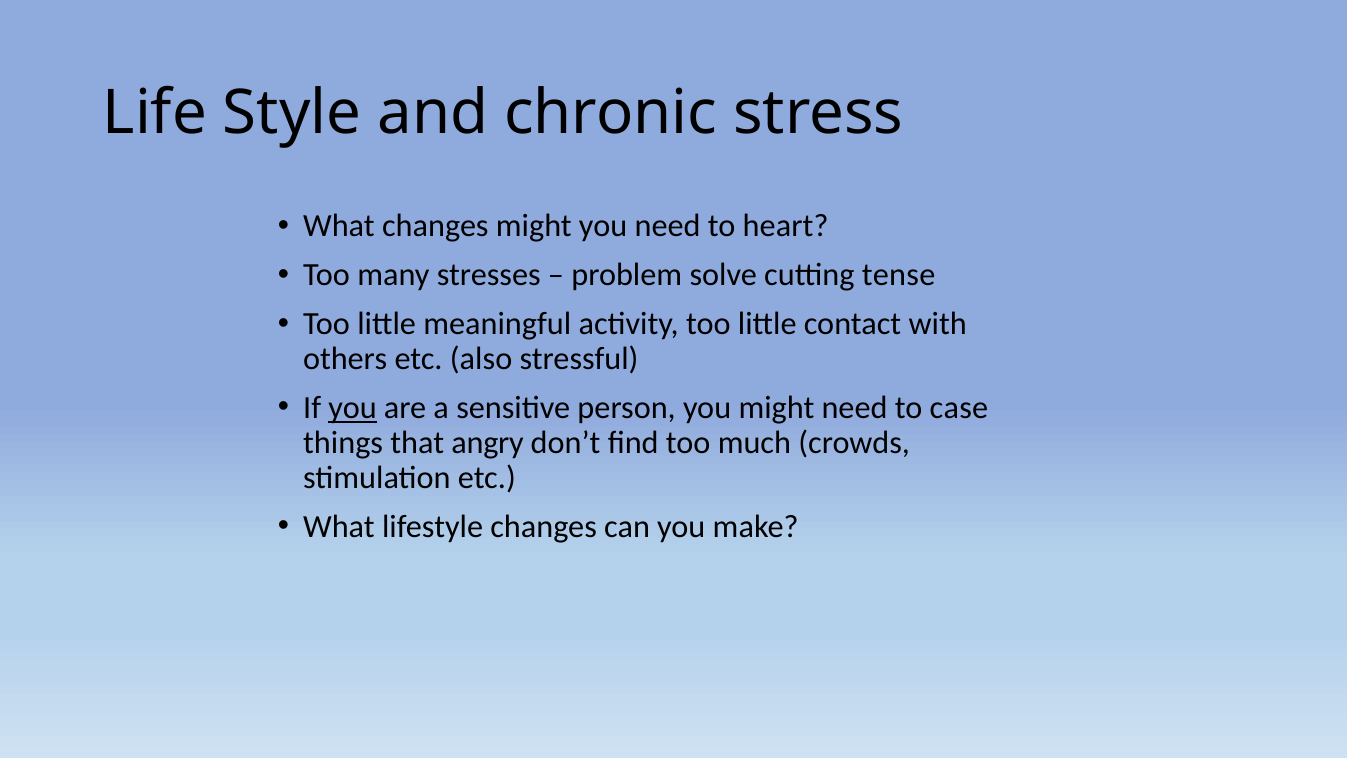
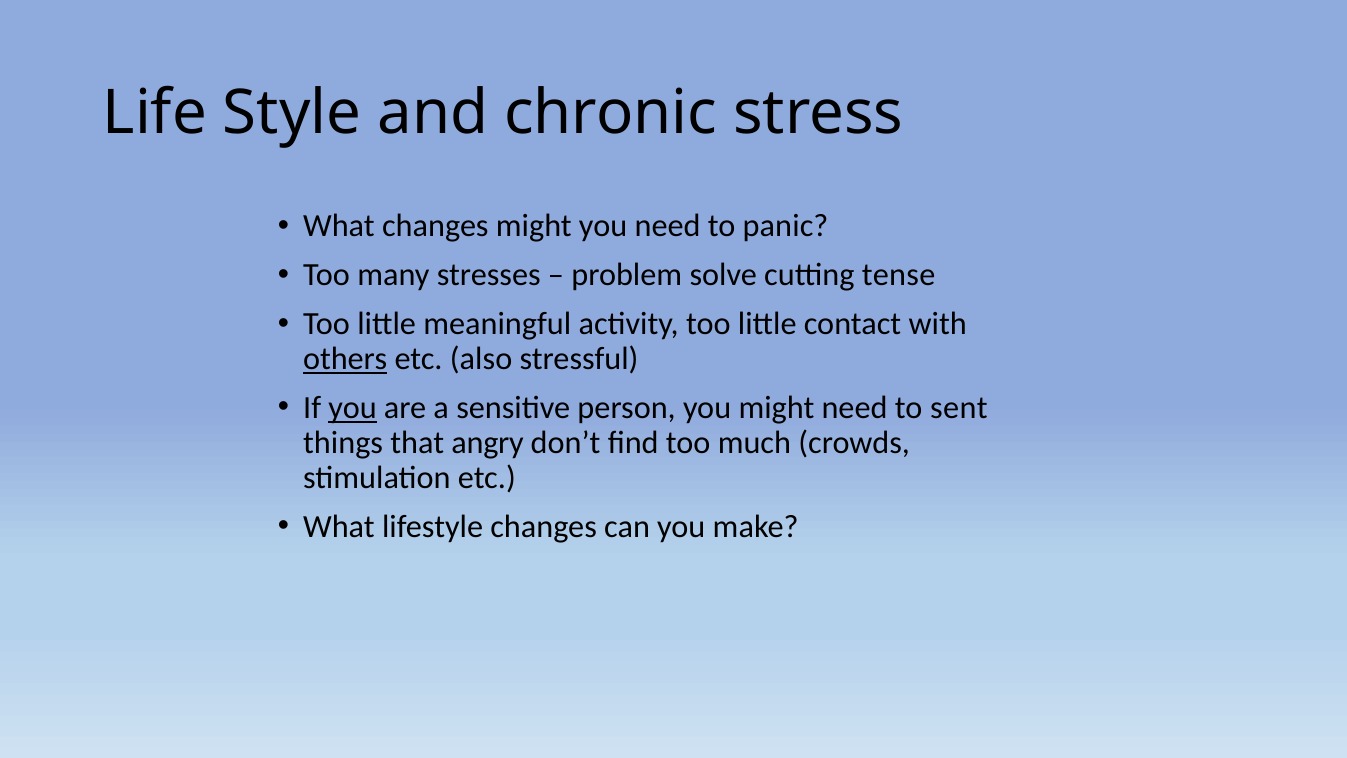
heart: heart -> panic (786, 226)
others underline: none -> present (345, 359)
case: case -> sent (959, 408)
